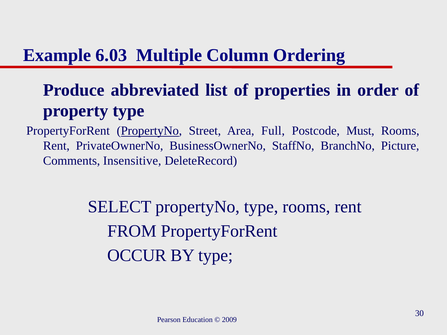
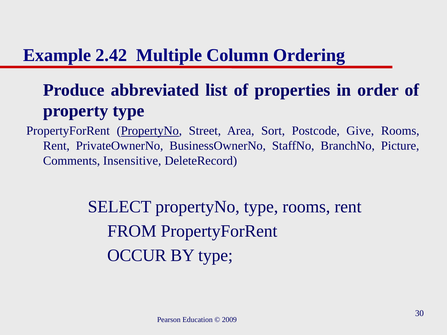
6.03: 6.03 -> 2.42 (111, 55)
Full: Full -> Sort (273, 131)
Must: Must -> Give (360, 131)
